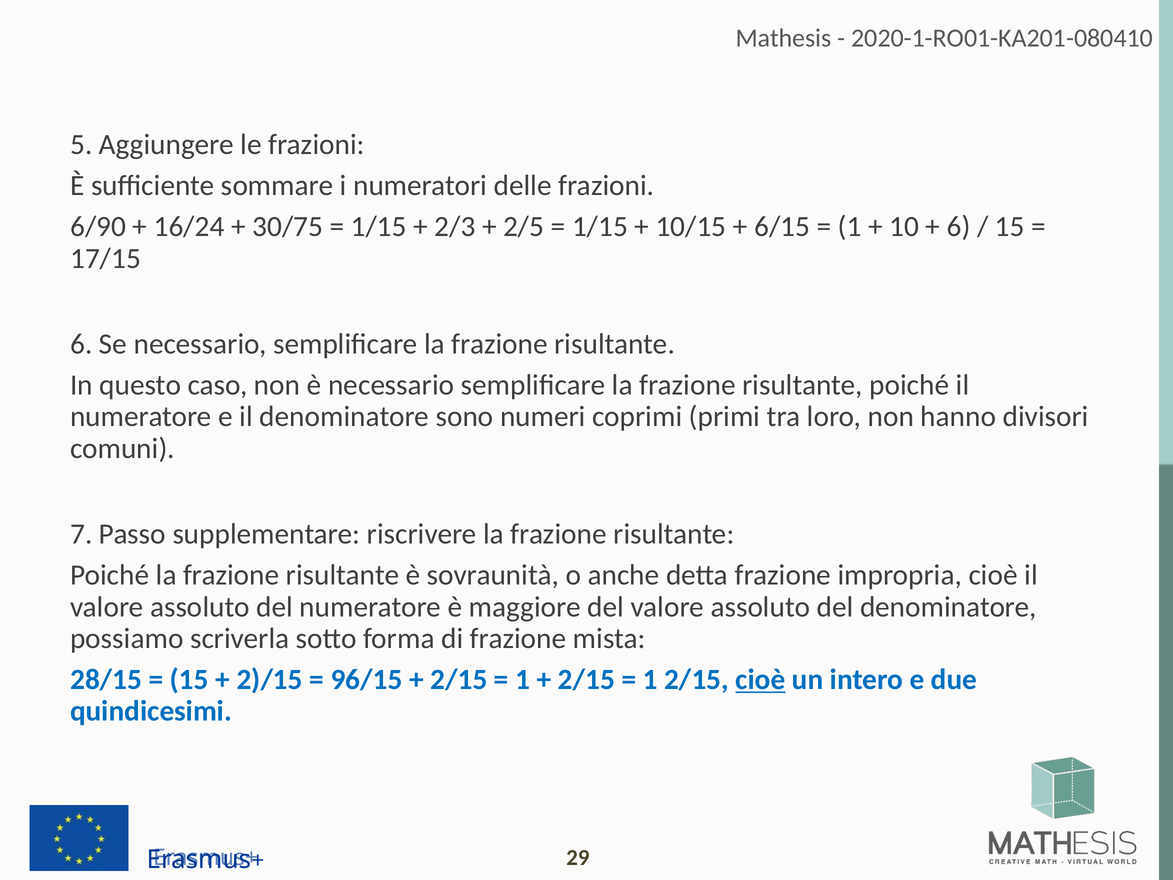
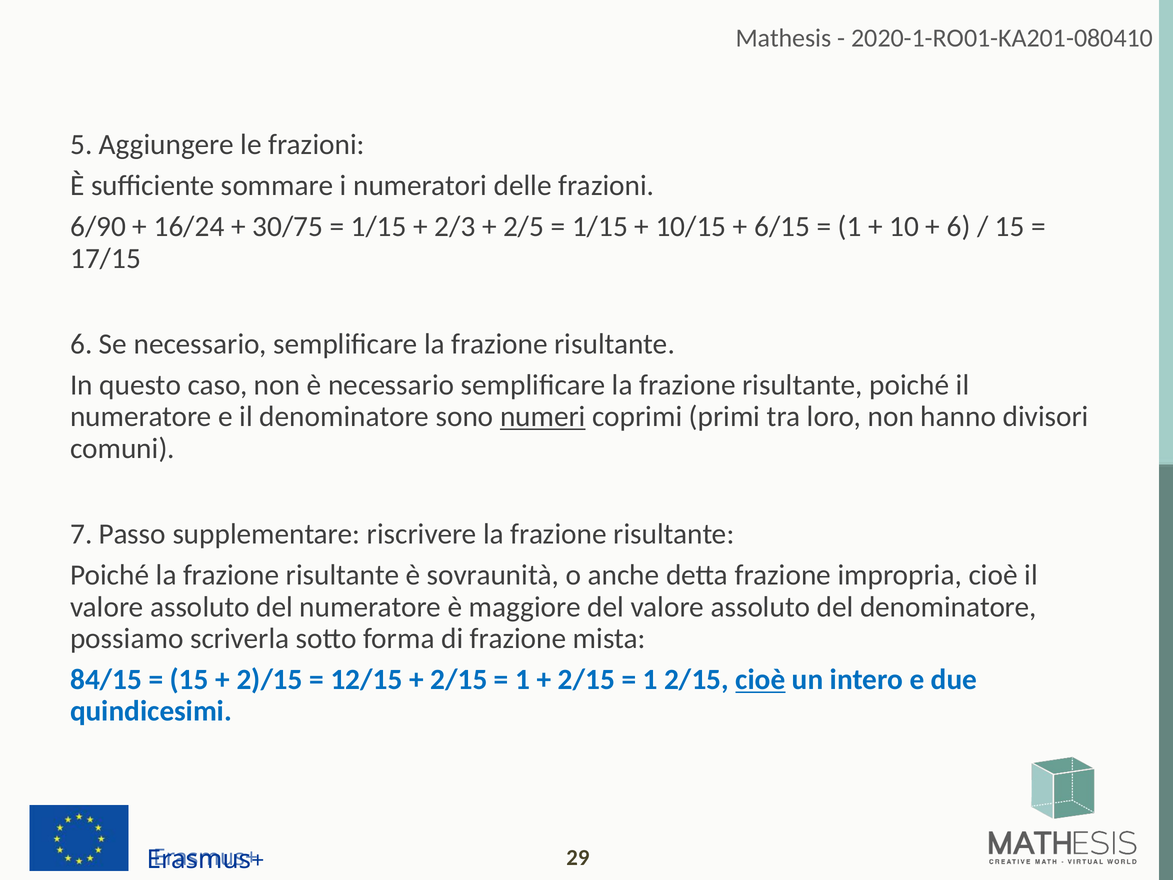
numeri underline: none -> present (543, 417)
28/15: 28/15 -> 84/15 (106, 679)
96/15: 96/15 -> 12/15 (366, 679)
